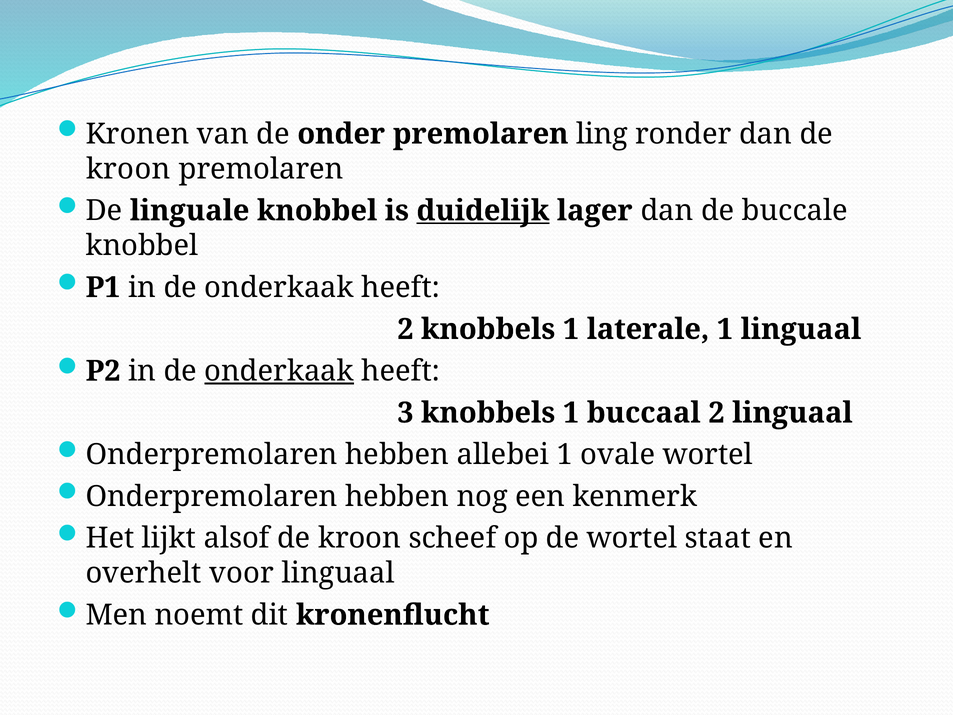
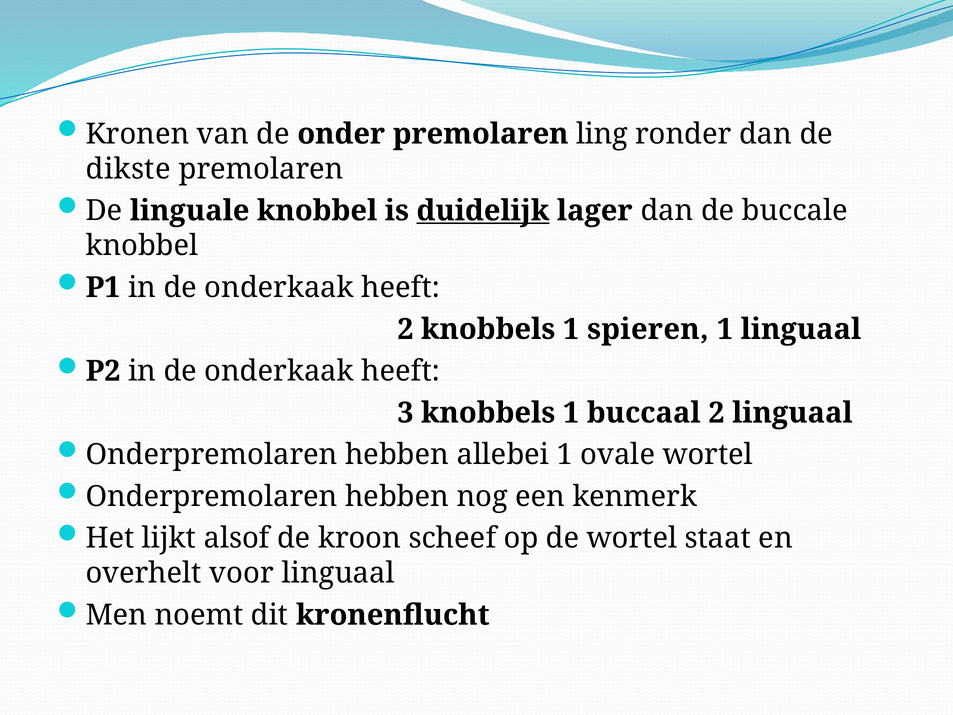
kroon: kroon -> dikste (128, 169)
laterale: laterale -> spieren (648, 329)
onderkaak underline: present -> none (279, 371)
